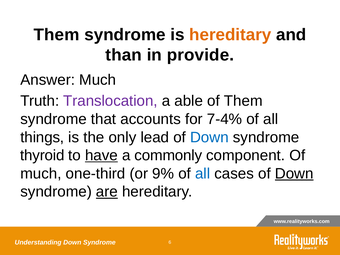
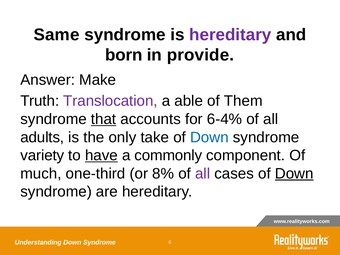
Them: Them -> Same (57, 35)
hereditary colour: orange -> purple (230, 35)
than: than -> born (124, 55)
Answer Much: Much -> Make (98, 80)
that underline: none -> present (104, 119)
7-4%: 7-4% -> 6-4% (225, 119)
things: things -> adults (42, 137)
lead: lead -> take (155, 137)
thyroid: thyroid -> variety (42, 155)
9%: 9% -> 8% (163, 174)
all colour: blue -> purple (203, 174)
are underline: present -> none (107, 192)
